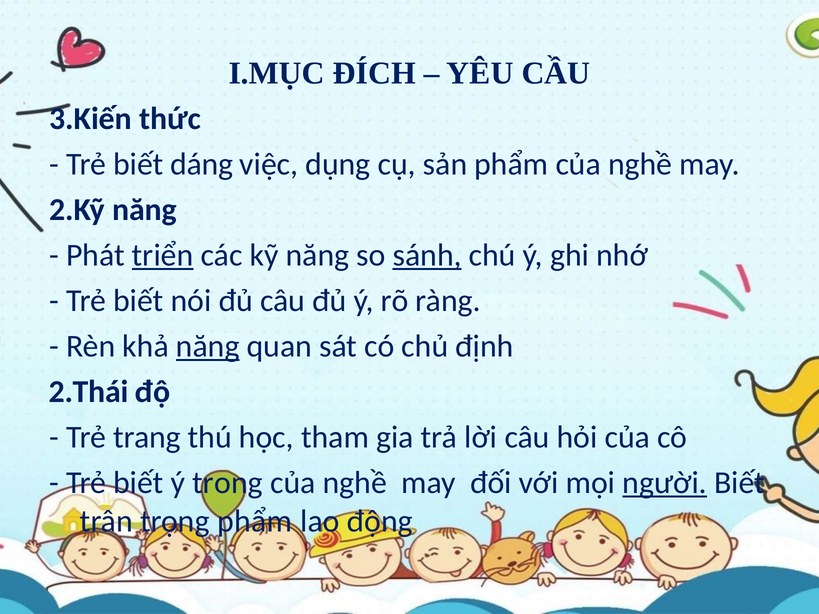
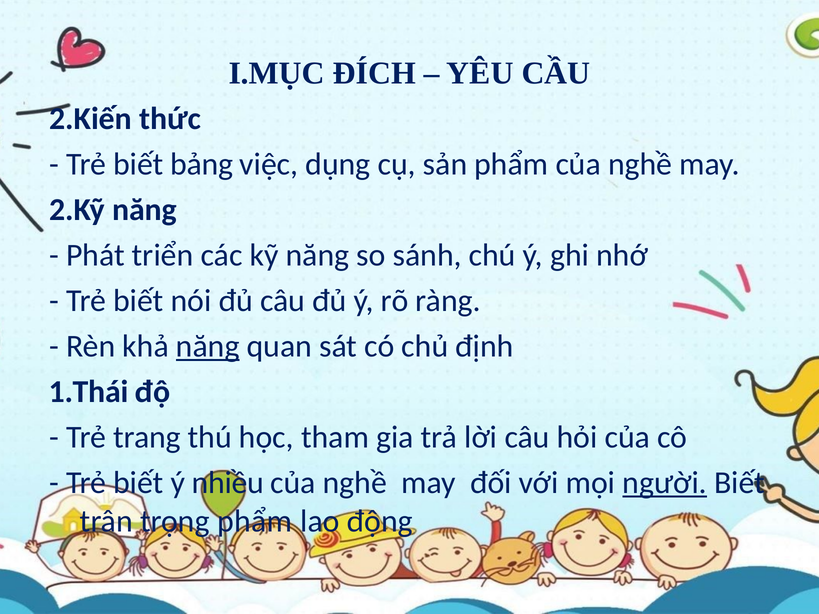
3.Kiến: 3.Kiến -> 2.Kiến (91, 119)
dáng: dáng -> bảng (202, 164)
triển underline: present -> none (163, 255)
sánh underline: present -> none (427, 255)
2.Thái: 2.Thái -> 1.Thái (89, 392)
trong: trong -> nhiều (228, 483)
